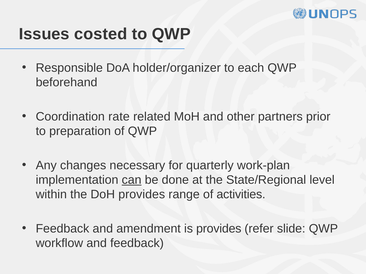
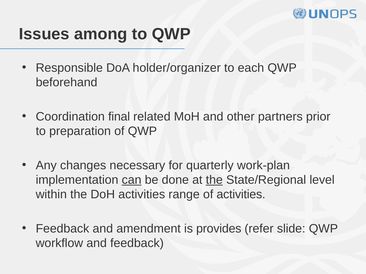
costed: costed -> among (101, 34)
rate: rate -> final (119, 117)
the underline: none -> present (214, 180)
DoH provides: provides -> activities (142, 195)
